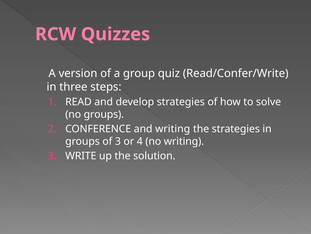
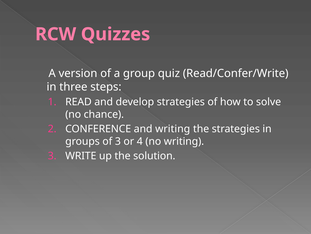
no groups: groups -> chance (104, 114)
